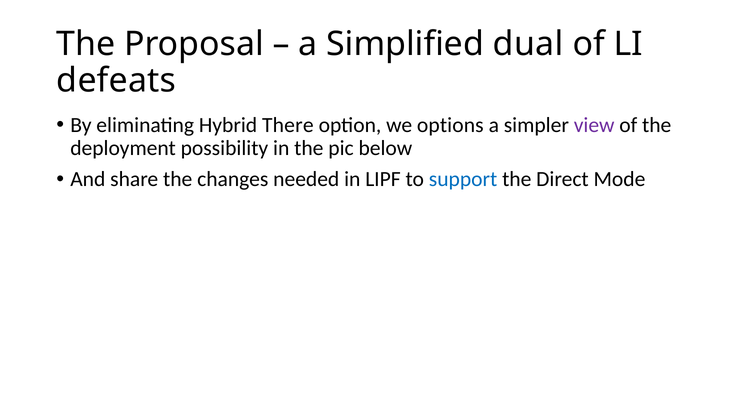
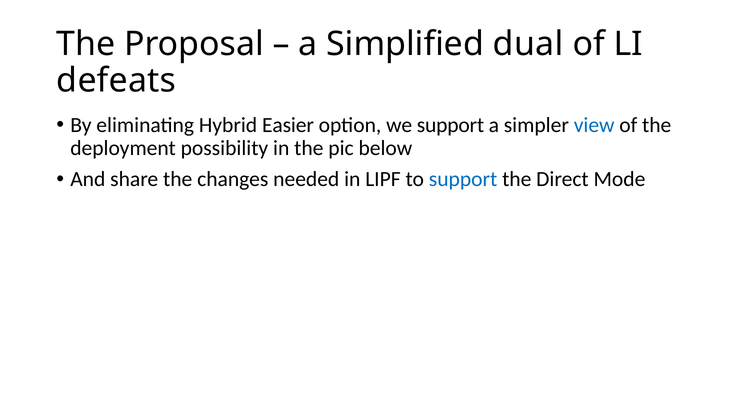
There: There -> Easier (288, 125)
we options: options -> support (450, 125)
view colour: purple -> blue (594, 125)
